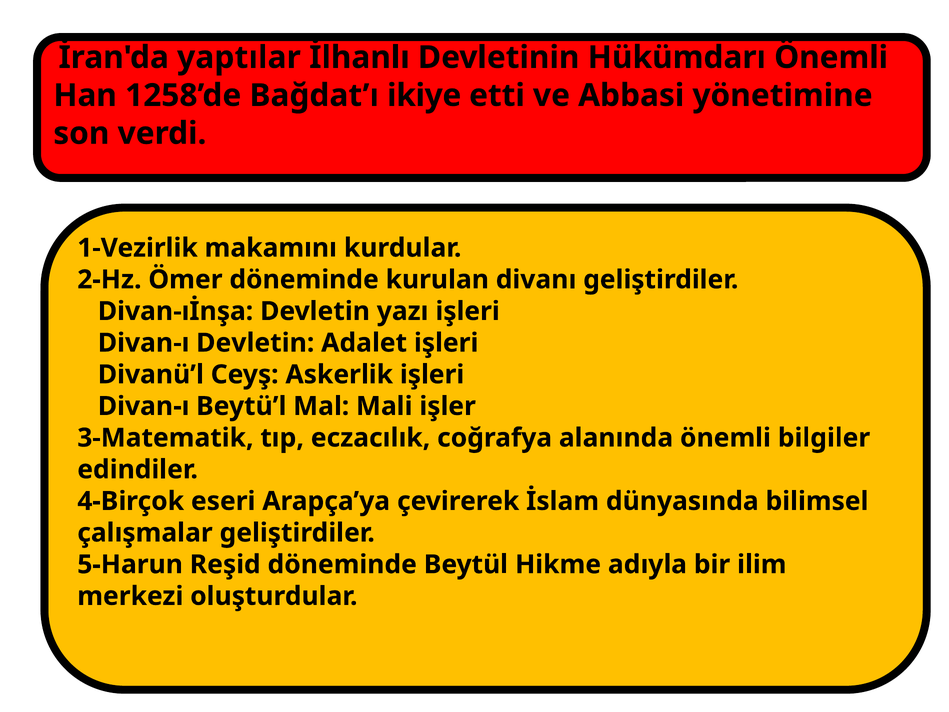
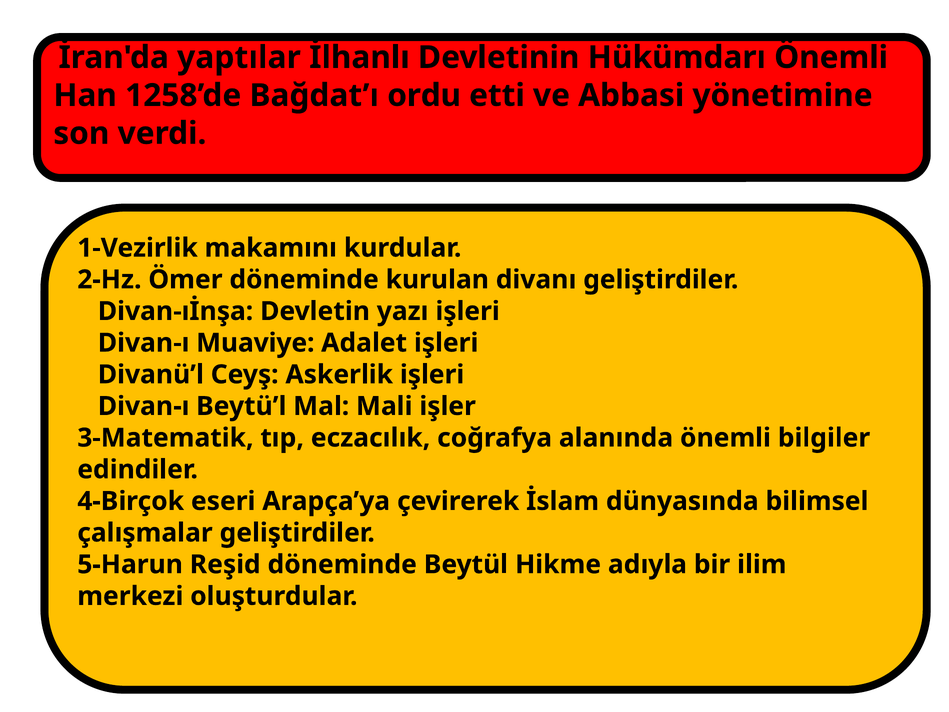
ikiye: ikiye -> ordu (424, 95)
Divan-ı Devletin: Devletin -> Muaviye (255, 343)
